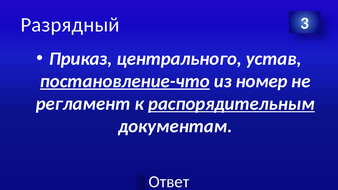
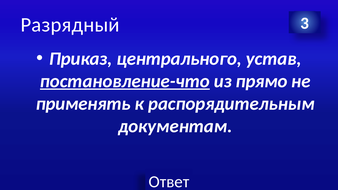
номер: номер -> прямо (262, 81)
регламент: регламент -> применять (83, 104)
распорядительным underline: present -> none (231, 104)
